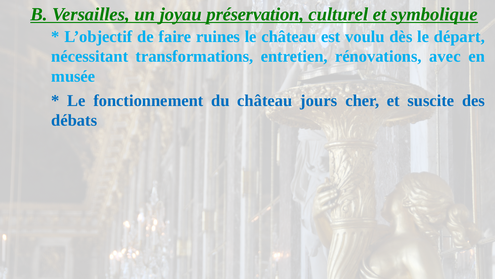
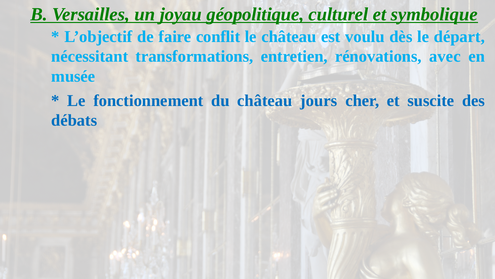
préservation: préservation -> géopolitique (255, 14)
ruines: ruines -> conflit (218, 37)
